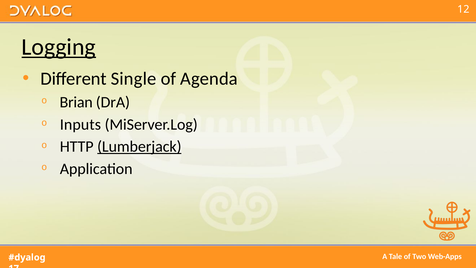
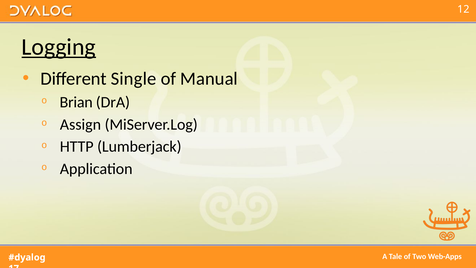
Agenda: Agenda -> Manual (209, 79)
Inputs: Inputs -> Assign (80, 124)
Lumberjack underline: present -> none (139, 147)
